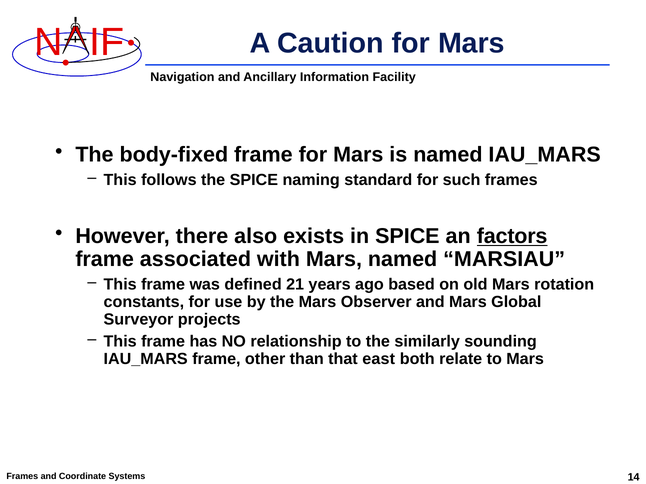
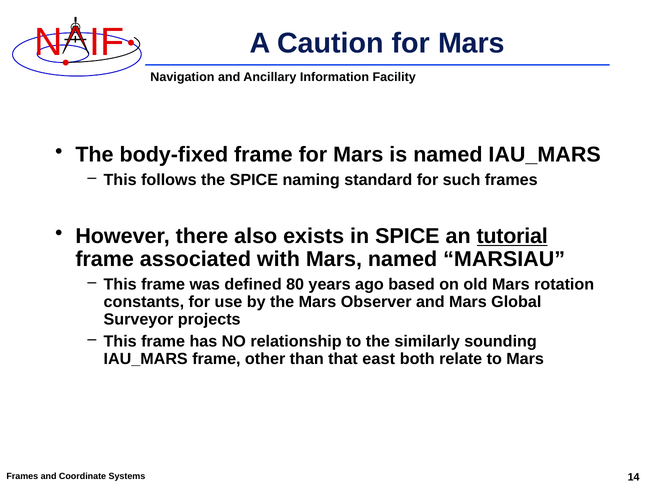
factors: factors -> tutorial (512, 236)
21: 21 -> 80 (295, 285)
